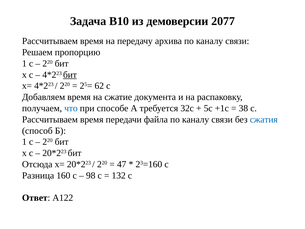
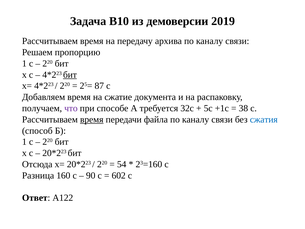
2077: 2077 -> 2019 (223, 21)
62: 62 -> 87 (99, 86)
что colour: blue -> purple (71, 108)
время underline: none -> present (92, 119)
47: 47 -> 54 (122, 164)
98: 98 -> 90 (91, 175)
132: 132 -> 602 (119, 175)
